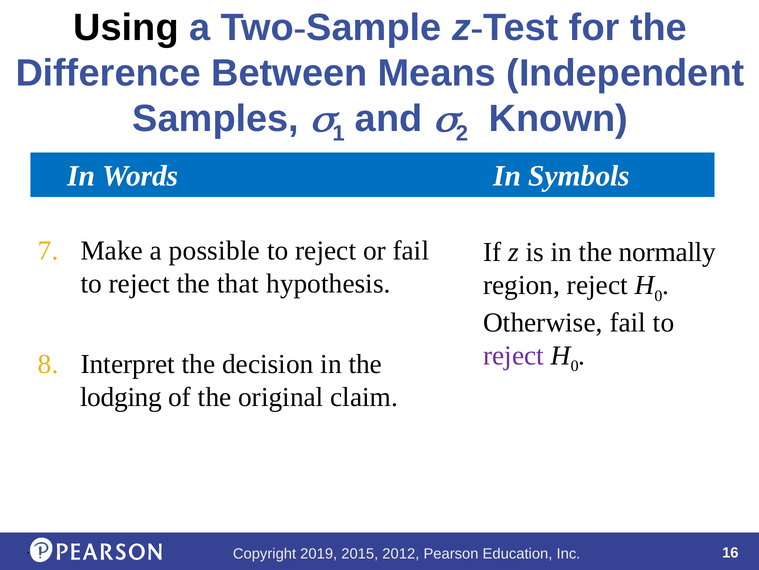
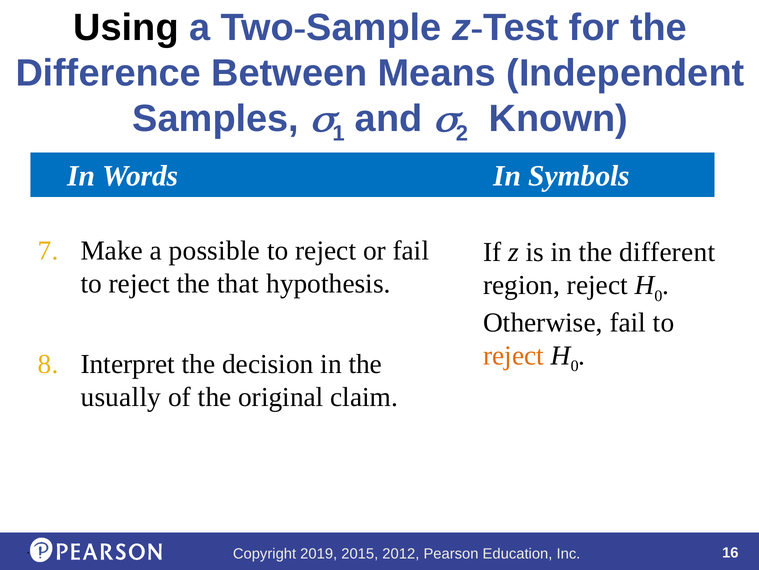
normally: normally -> different (667, 252)
reject colour: purple -> orange (514, 355)
lodging: lodging -> usually (121, 397)
